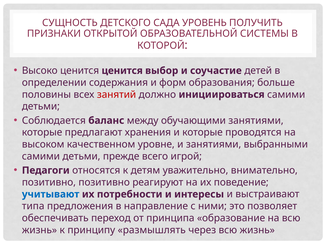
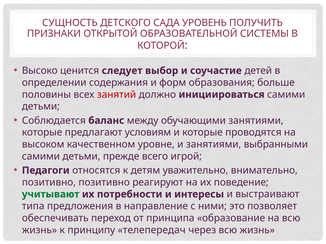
ценится ценится: ценится -> следует (122, 71)
хранения: хранения -> условиям (148, 133)
учитывают colour: blue -> green (51, 195)
размышлять: размышлять -> телепередач (152, 230)
